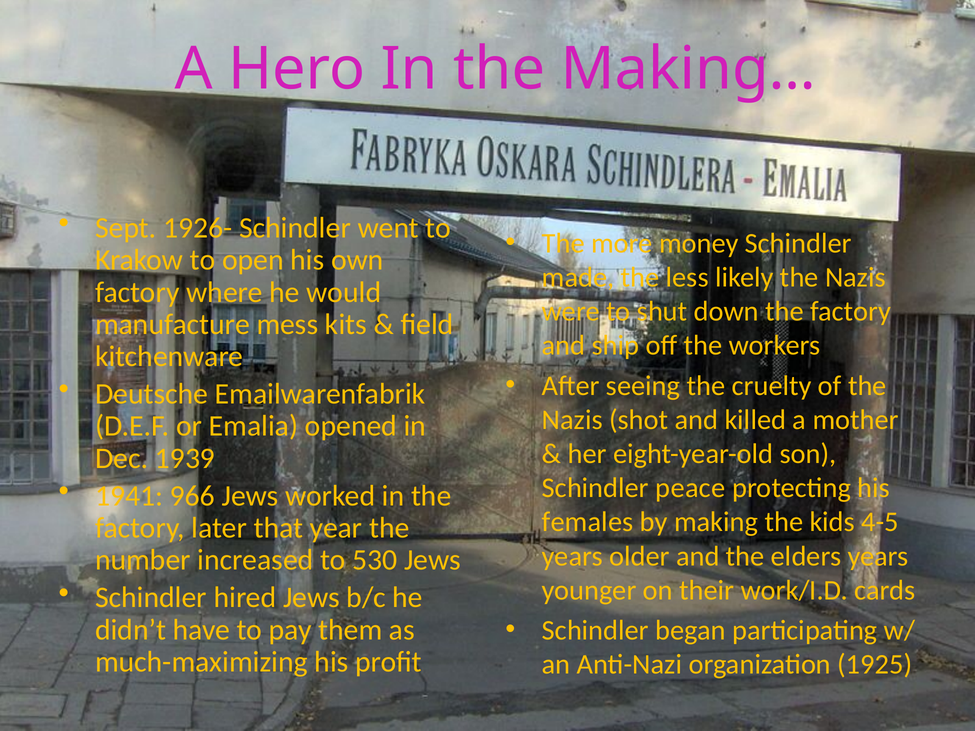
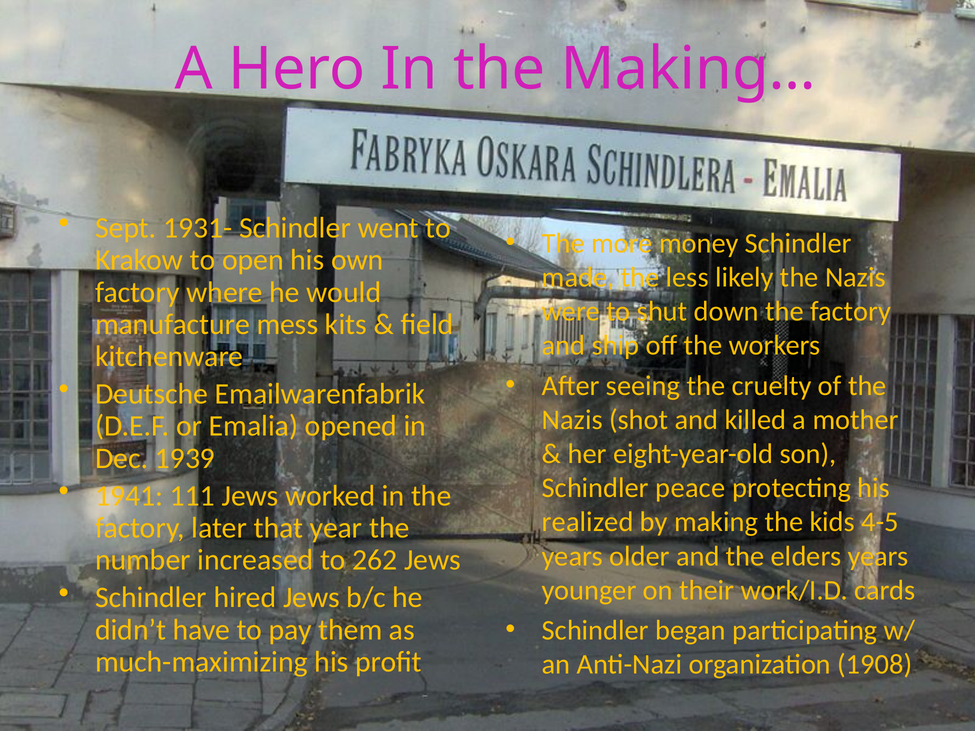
1926-: 1926- -> 1931- (198, 228)
966: 966 -> 111 (192, 496)
females: females -> realized (588, 522)
530: 530 -> 262 (375, 560)
1925: 1925 -> 1908 (875, 665)
